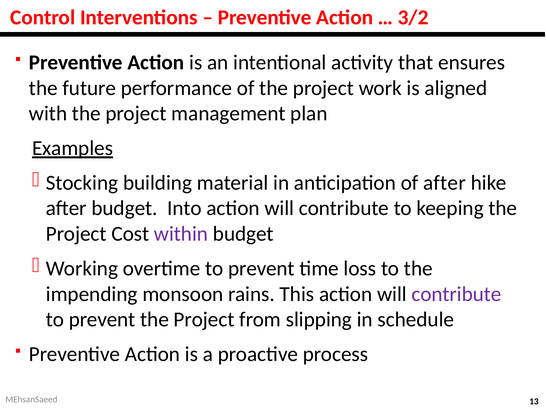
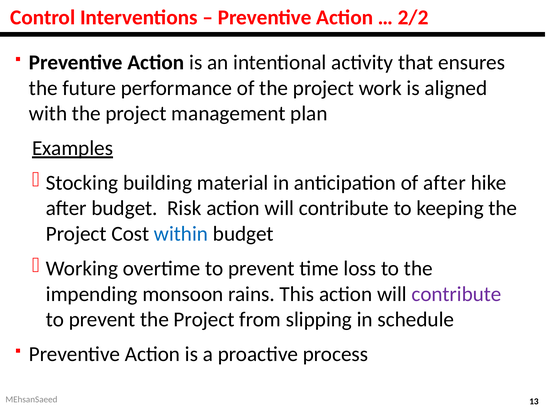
3/2: 3/2 -> 2/2 (413, 17)
Into: Into -> Risk (184, 208)
within colour: purple -> blue (181, 234)
